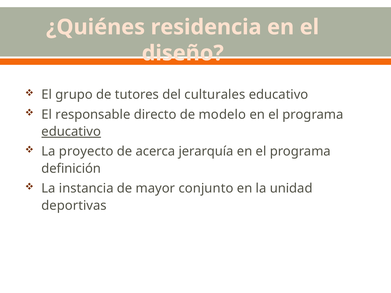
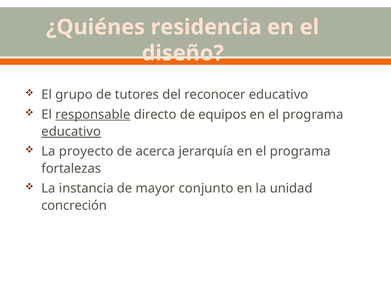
culturales: culturales -> reconocer (215, 95)
responsable underline: none -> present (93, 115)
modelo: modelo -> equipos (222, 115)
definición: definición -> fortalezas (71, 169)
deportivas: deportivas -> concreción (74, 206)
